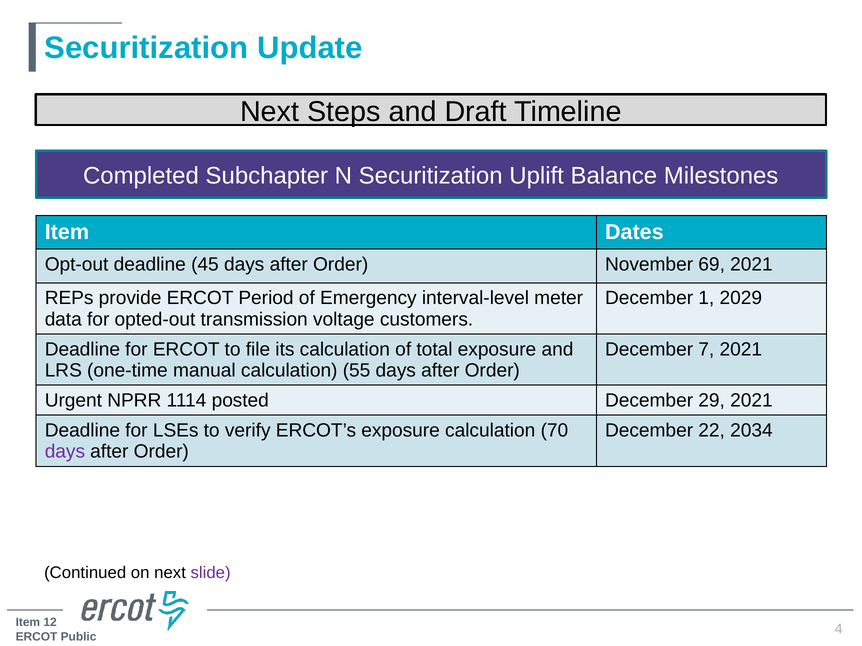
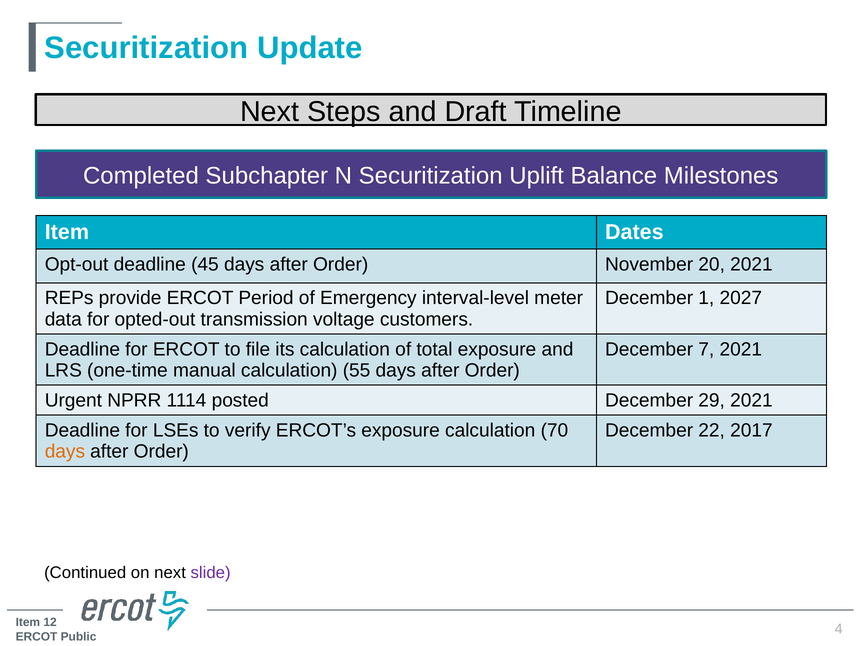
69: 69 -> 20 (712, 265)
2029: 2029 -> 2027 (741, 298)
2034: 2034 -> 2017 (751, 431)
days colour: purple -> orange (65, 452)
